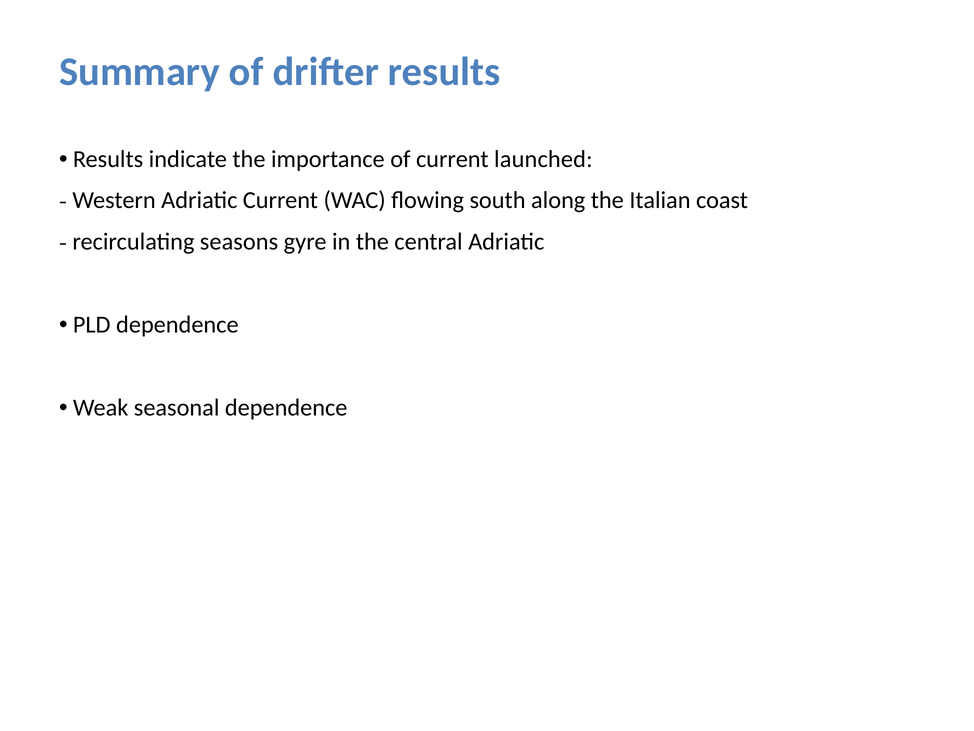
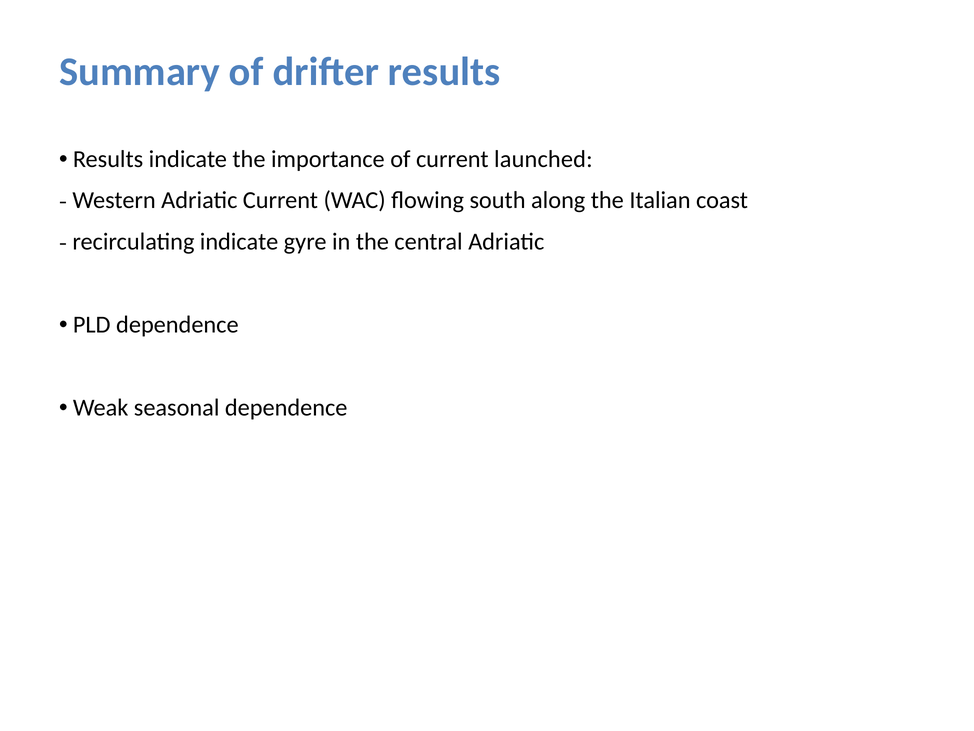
recirculating seasons: seasons -> indicate (239, 242)
